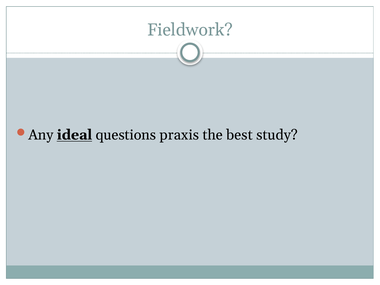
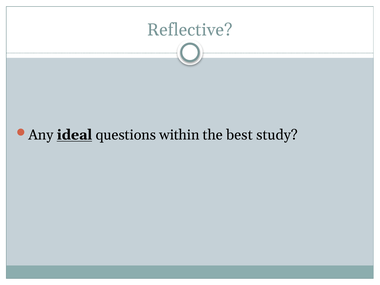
Fieldwork: Fieldwork -> Reflective (190, 30)
praxis: praxis -> within (179, 135)
